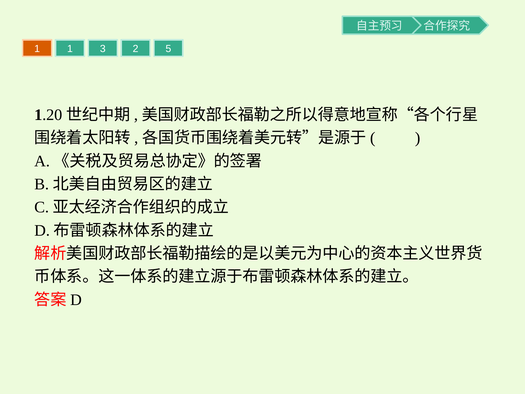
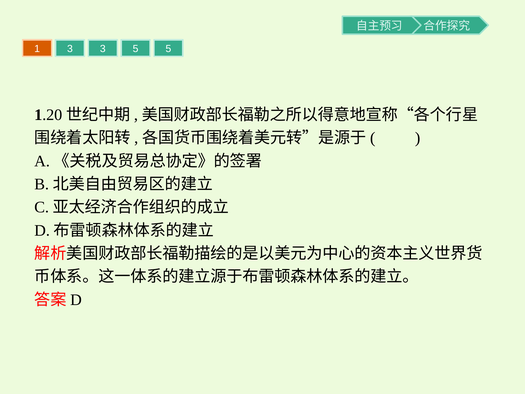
1 1: 1 -> 3 (70, 49)
3 2: 2 -> 5 (136, 49)
